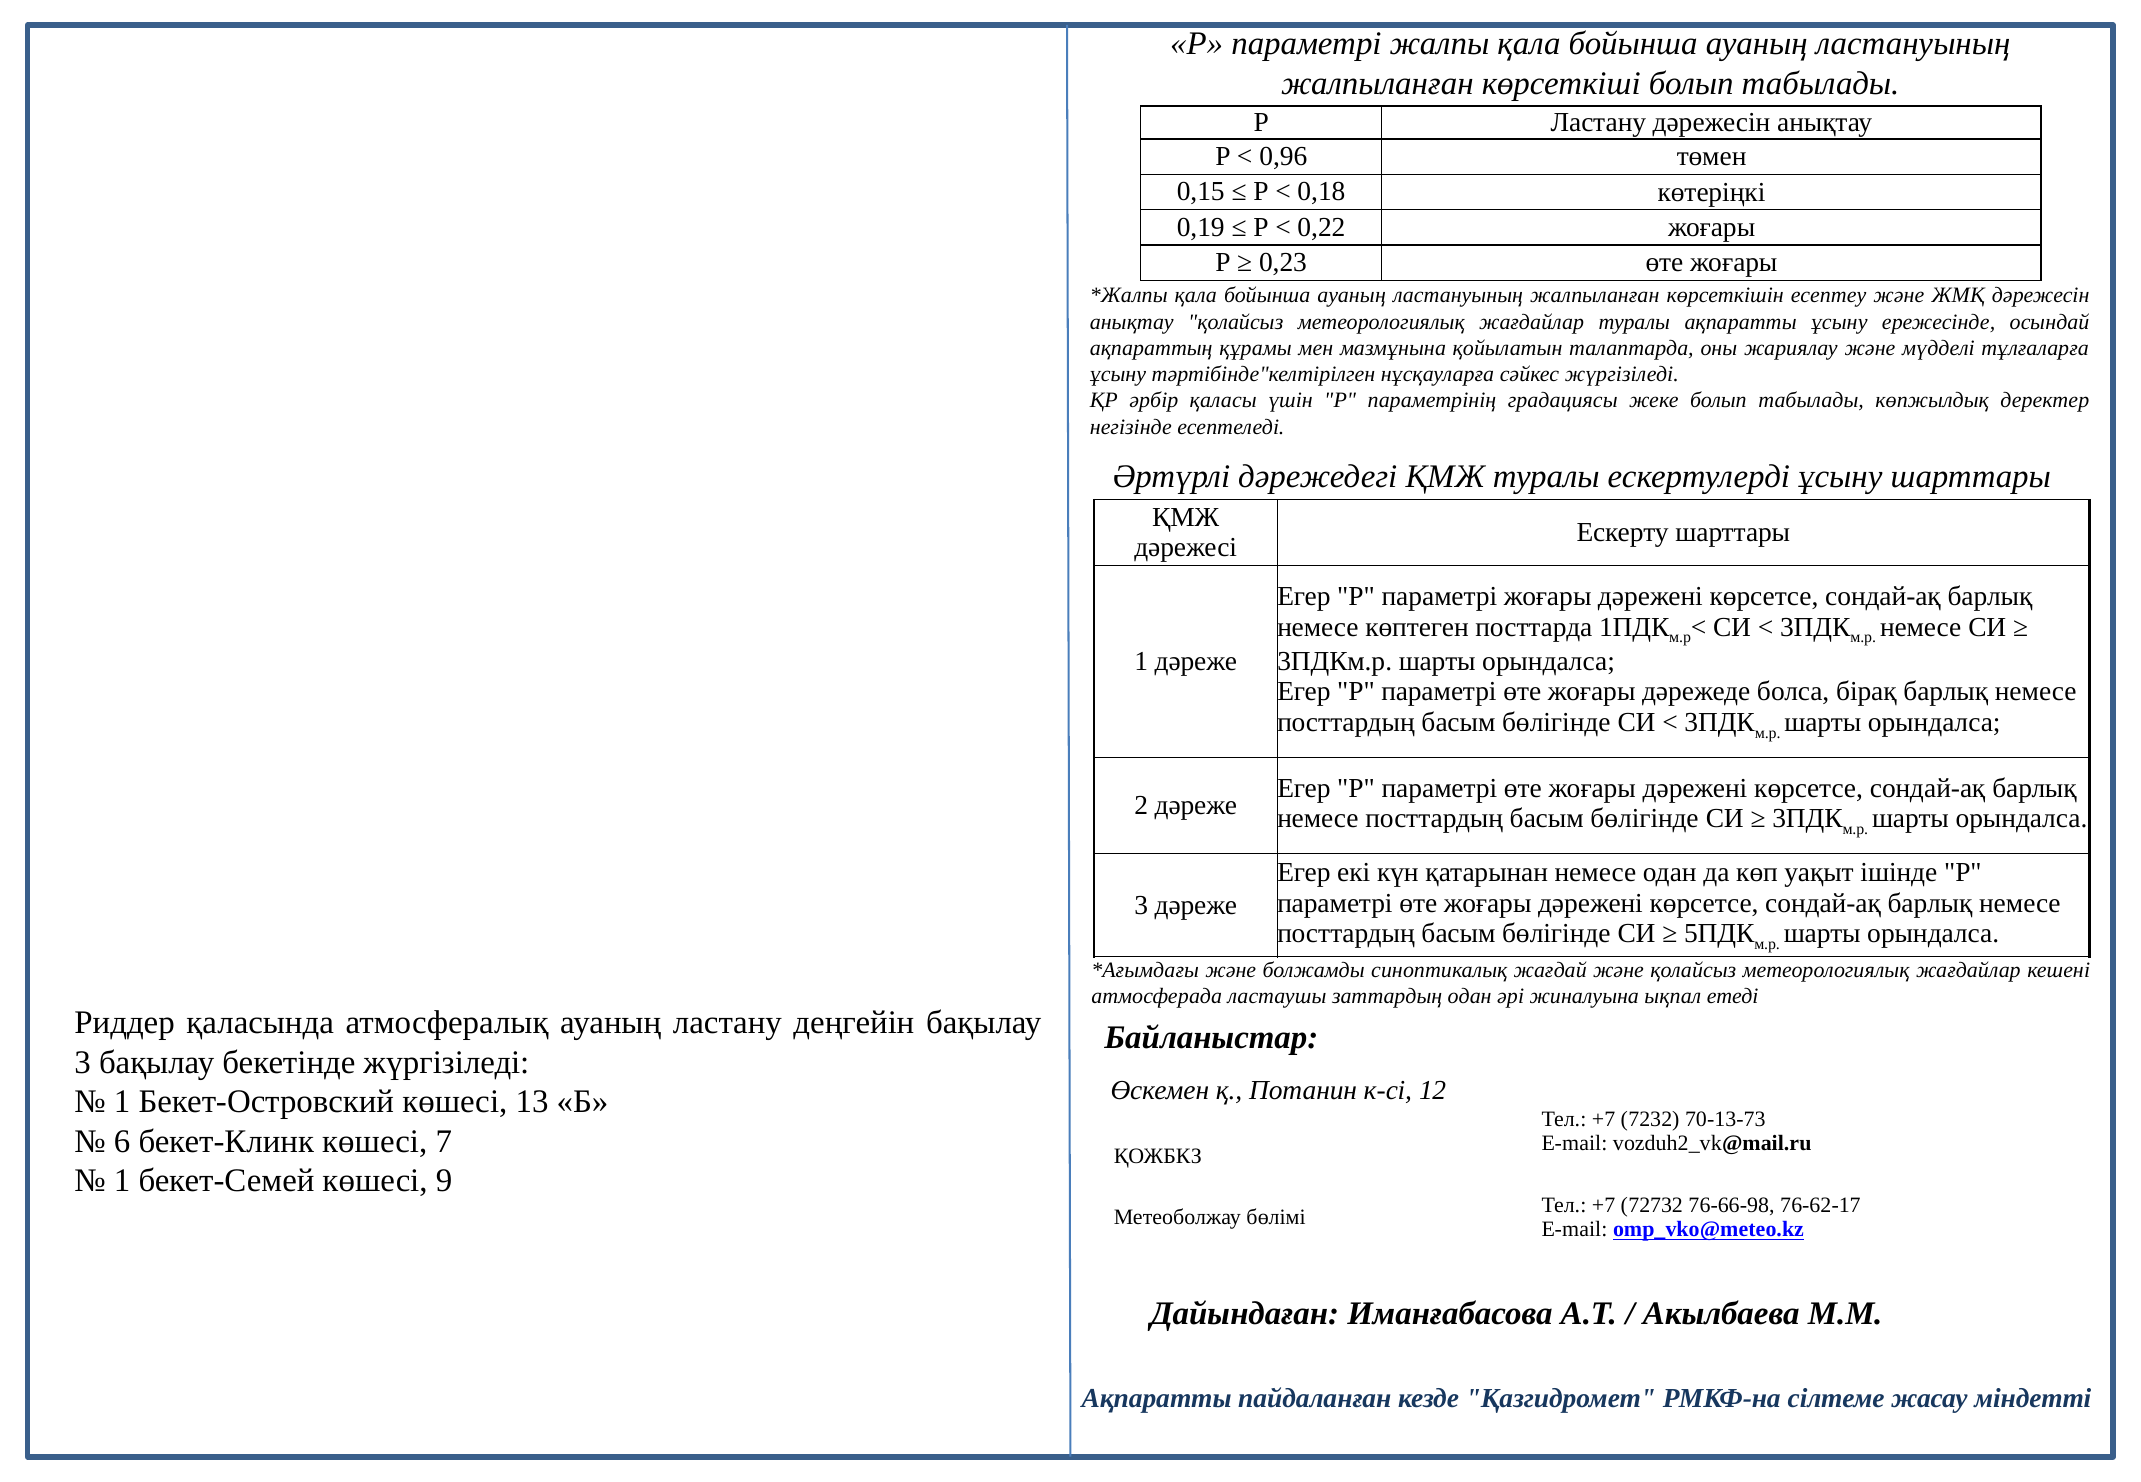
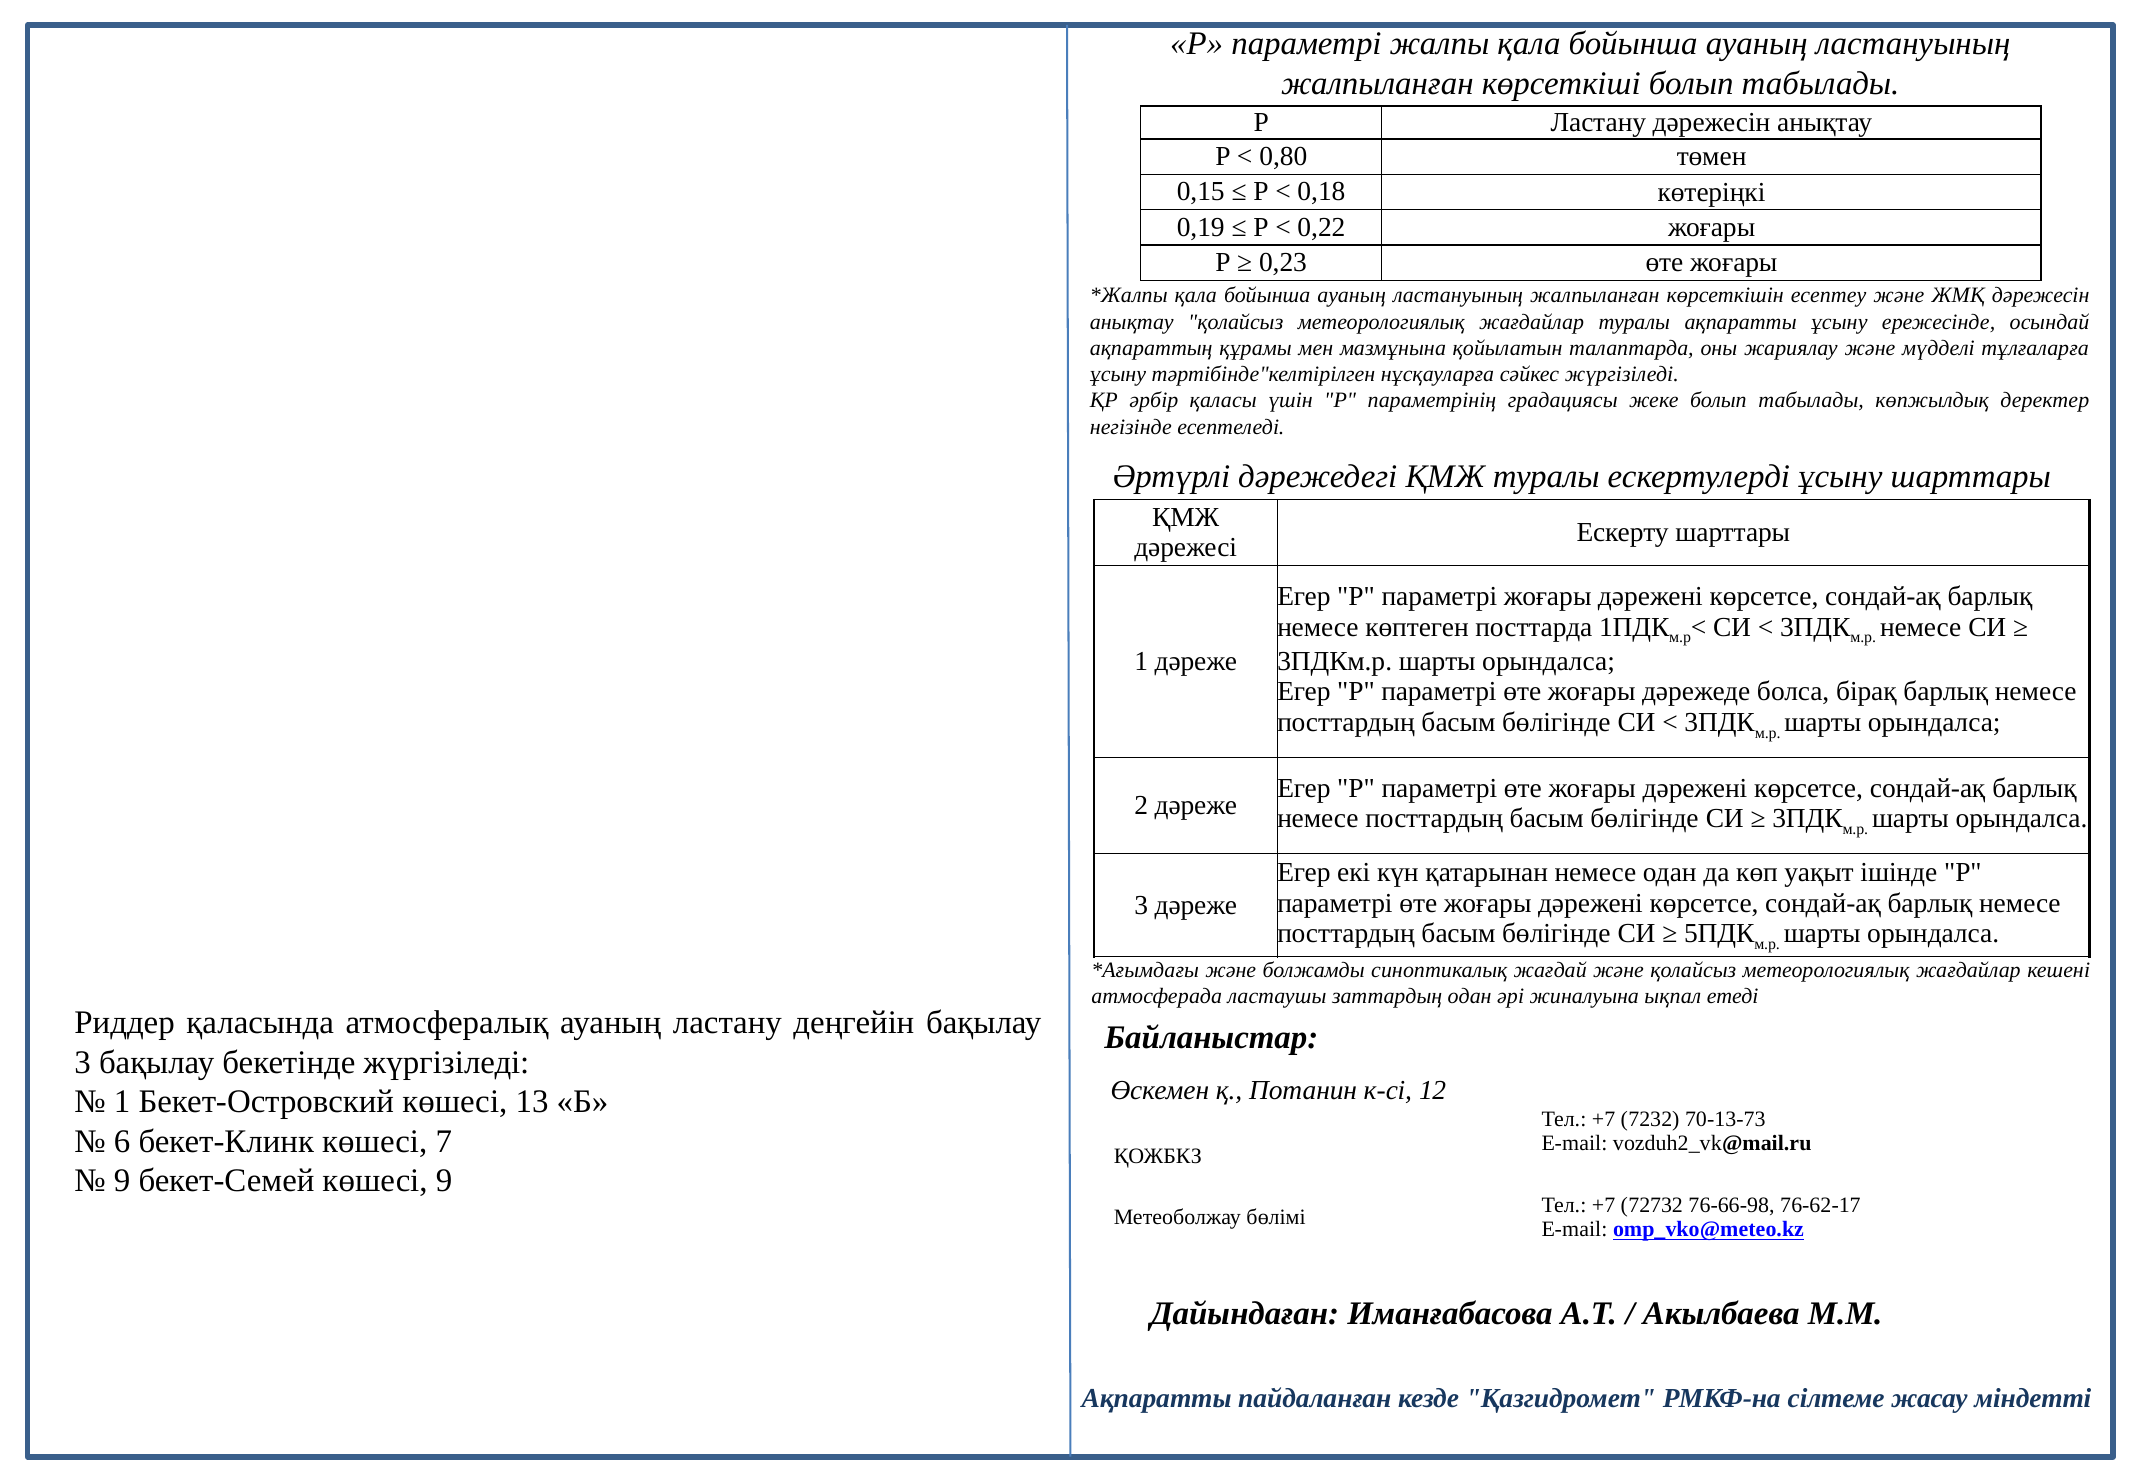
0,96: 0,96 -> 0,80 (1283, 157)
1: 1 -> 9 (122, 1181)
